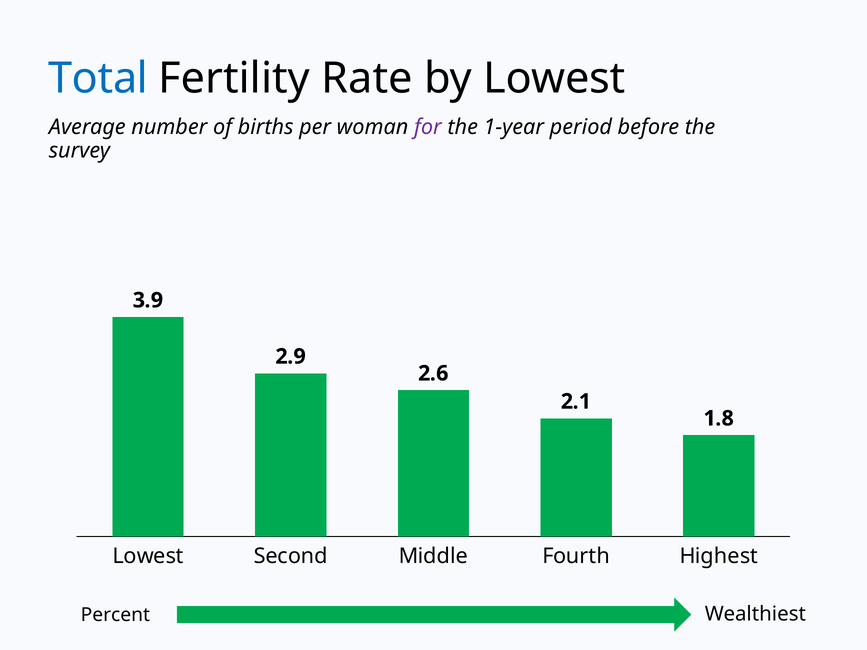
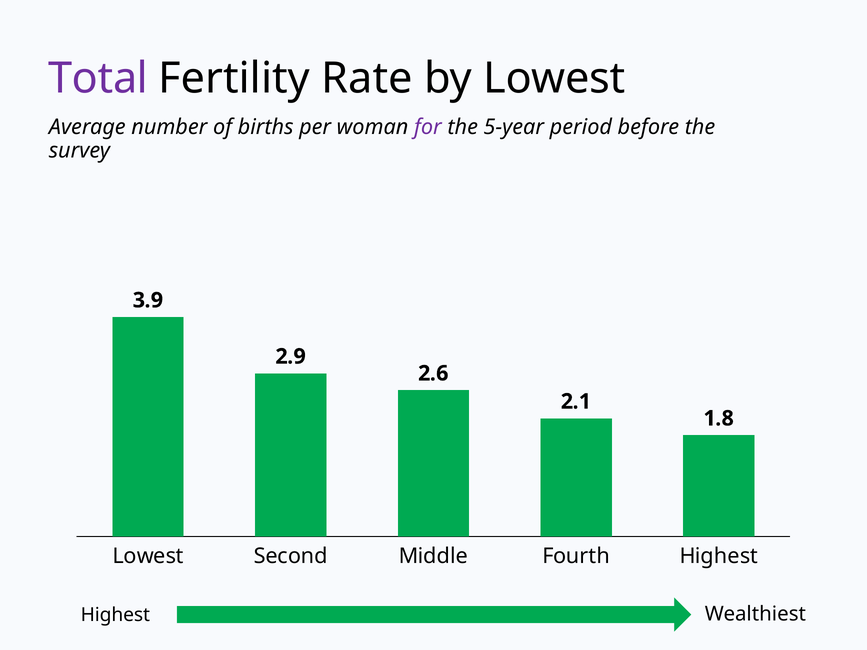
Total colour: blue -> purple (98, 78)
1-year: 1-year -> 5-year (514, 127)
Percent: Percent -> Highest (115, 615)
